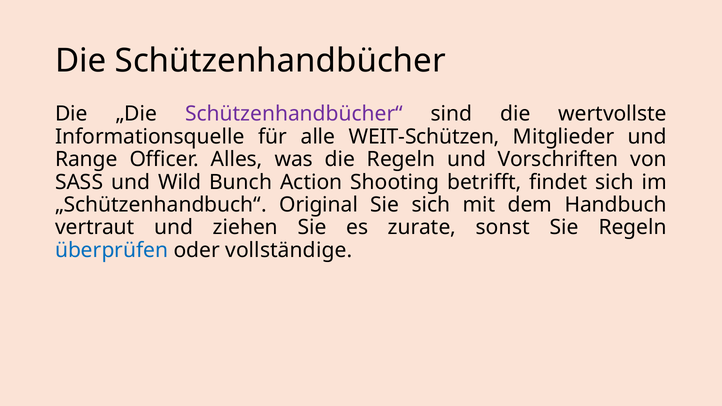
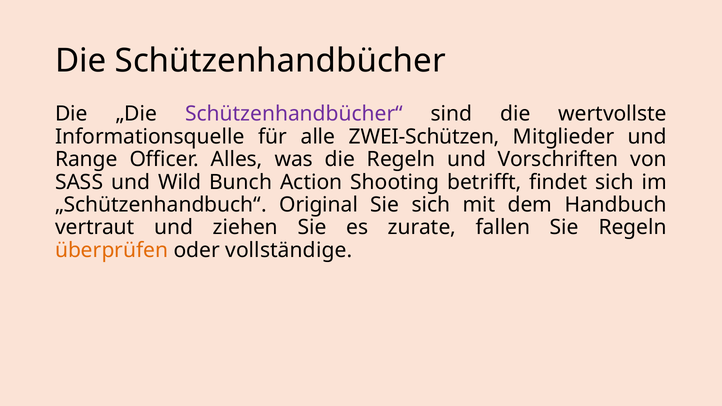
WEIT-Schützen: WEIT-Schützen -> ZWEI-Schützen (424, 137)
sonst: sonst -> fallen (503, 228)
überprüfen colour: blue -> orange (112, 250)
